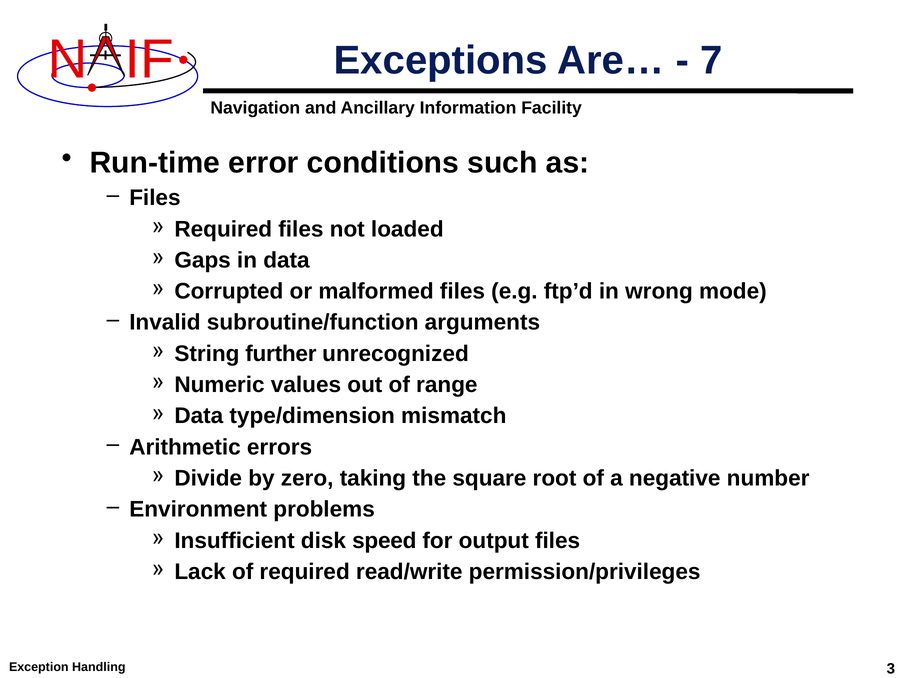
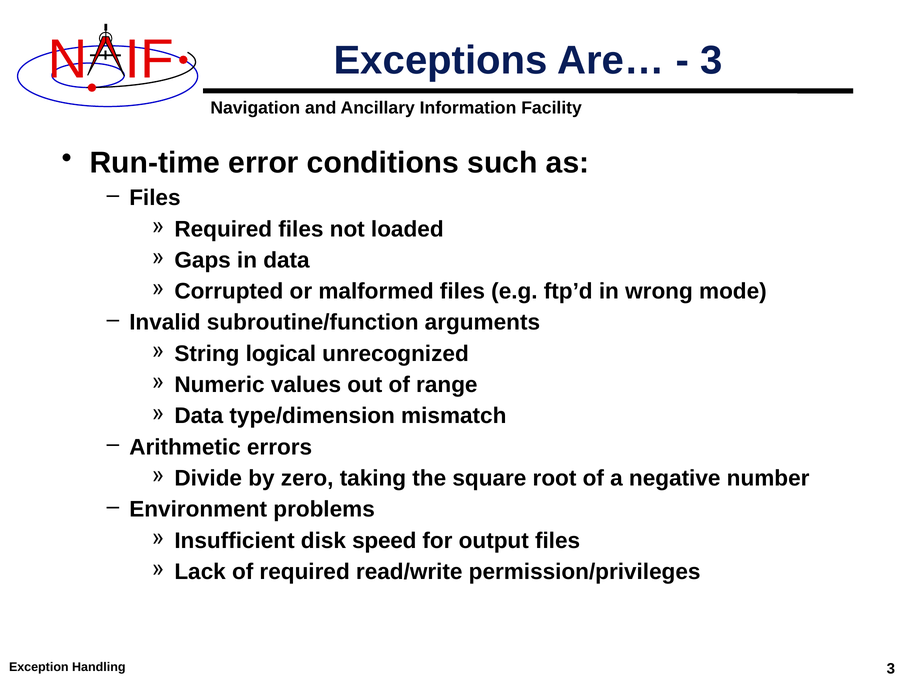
7: 7 -> 3 (711, 60)
further: further -> logical (281, 354)
